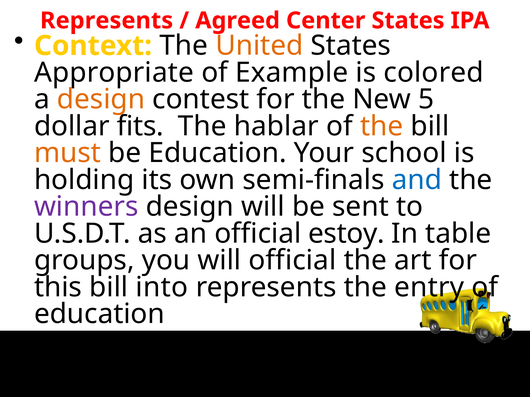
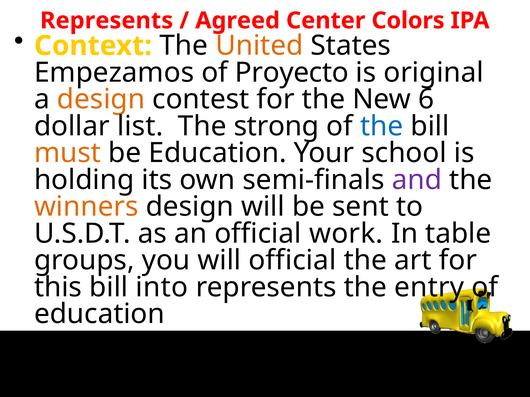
Center States: States -> Colors (408, 21)
Appropriate: Appropriate -> Empezamos (114, 73)
Example: Example -> Proyecto (292, 73)
colored: colored -> original (434, 73)
5: 5 -> 6 (426, 100)
fits: fits -> list (140, 126)
hablar: hablar -> strong (276, 126)
the colour: orange -> blue (382, 126)
and colour: blue -> purple (417, 180)
winners colour: purple -> orange (86, 207)
estoy: estoy -> work (346, 234)
